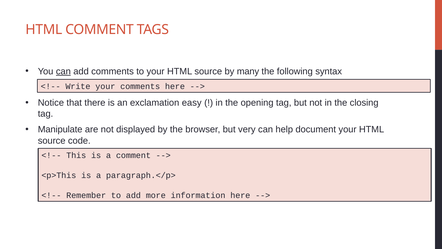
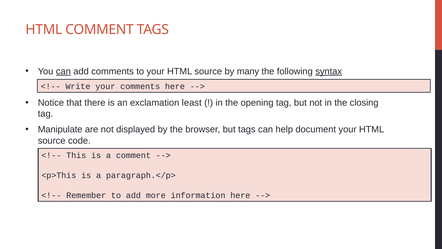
syntax underline: none -> present (329, 71)
easy: easy -> least (192, 103)
but very: very -> tags (247, 129)
